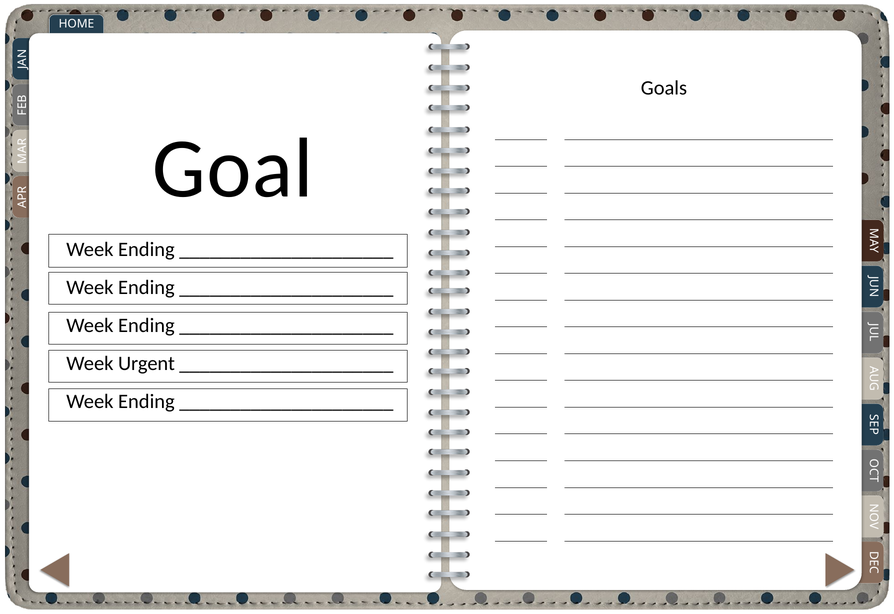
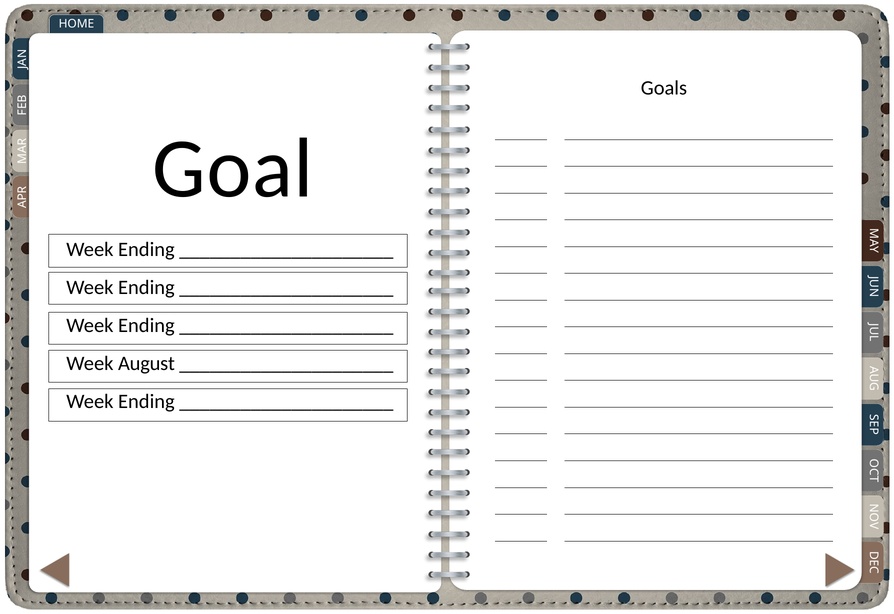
Urgent: Urgent -> August (146, 364)
